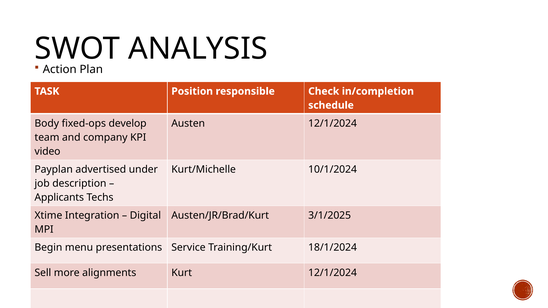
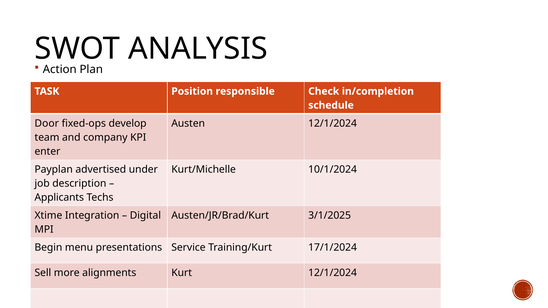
Body: Body -> Door (47, 123)
video: video -> enter (47, 151)
18/1/2024: 18/1/2024 -> 17/1/2024 (333, 248)
